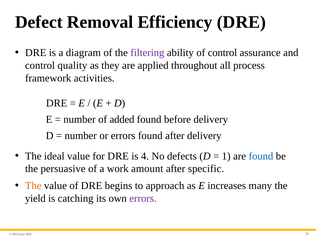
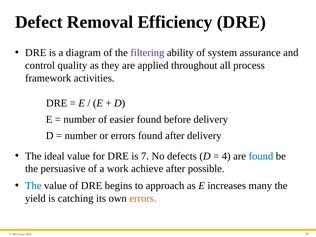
of control: control -> system (222, 53)
added: added -> easier (122, 119)
4: 4 -> 7 (145, 156)
1: 1 -> 4 (226, 156)
amount: amount -> achieve (147, 169)
specific: specific -> possible (206, 169)
The colour: orange -> blue (33, 186)
errors colour: purple -> orange (143, 198)
